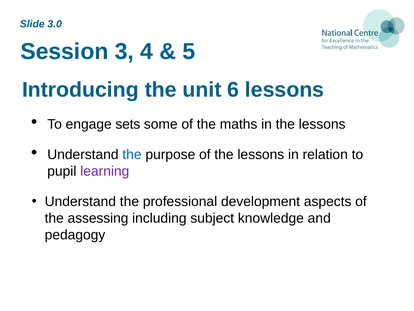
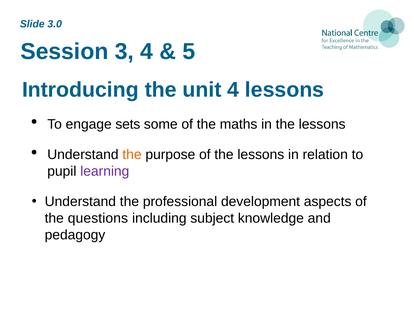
unit 6: 6 -> 4 (233, 90)
the colour: blue -> orange (132, 155)
assessing: assessing -> questions (98, 218)
